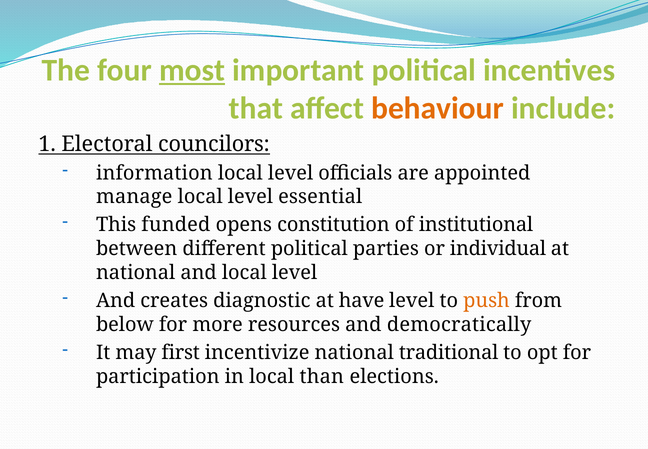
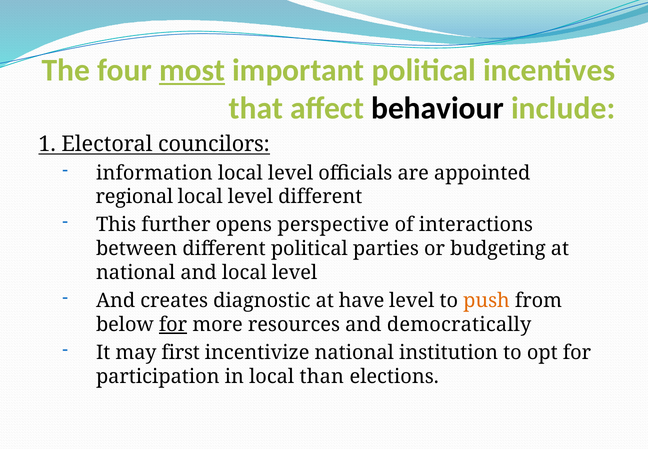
behaviour colour: orange -> black (438, 108)
manage: manage -> regional (134, 197)
level essential: essential -> different (320, 197)
funded: funded -> further (176, 225)
constitution: constitution -> perspective (333, 225)
institutional: institutional -> interactions (476, 225)
individual: individual -> budgeting (498, 249)
for underline: none -> present (173, 324)
traditional: traditional -> institution (449, 352)
